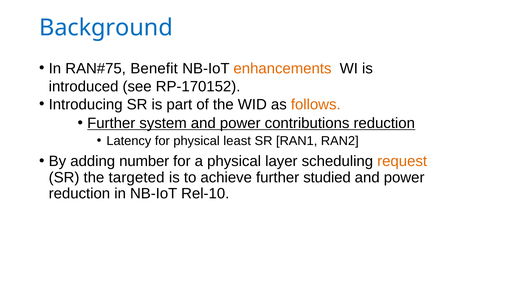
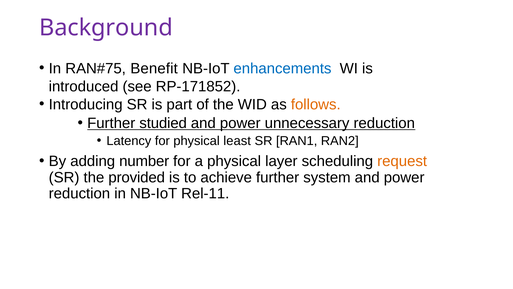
Background colour: blue -> purple (106, 28)
enhancements colour: orange -> blue (282, 68)
RP-170152: RP-170152 -> RP-171852 (198, 86)
system: system -> studied (163, 123)
contributions: contributions -> unnecessary (307, 123)
targeted: targeted -> provided (137, 177)
studied: studied -> system (327, 177)
Rel-10: Rel-10 -> Rel-11 (205, 193)
